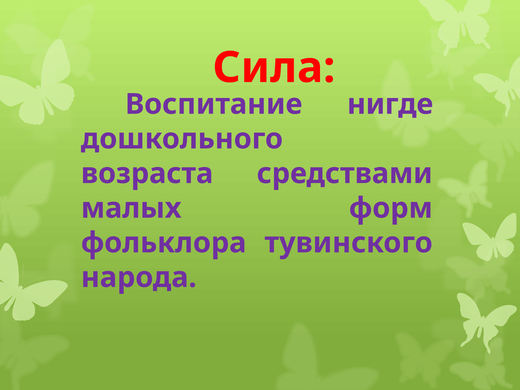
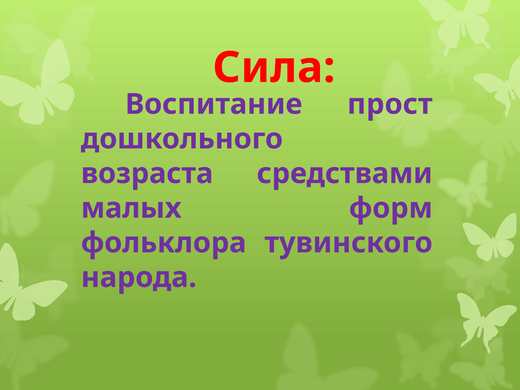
нигде: нигде -> прост (390, 104)
